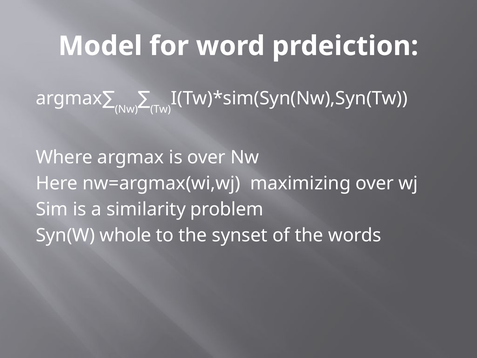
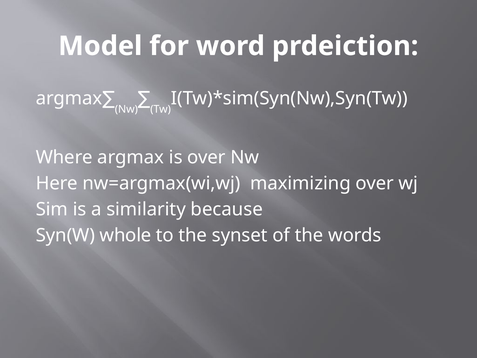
problem: problem -> because (227, 209)
